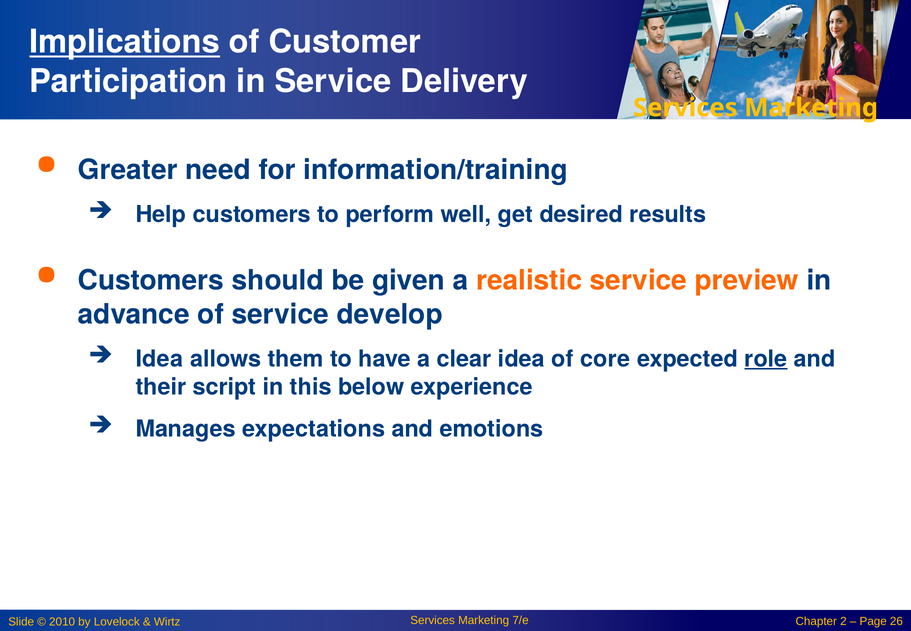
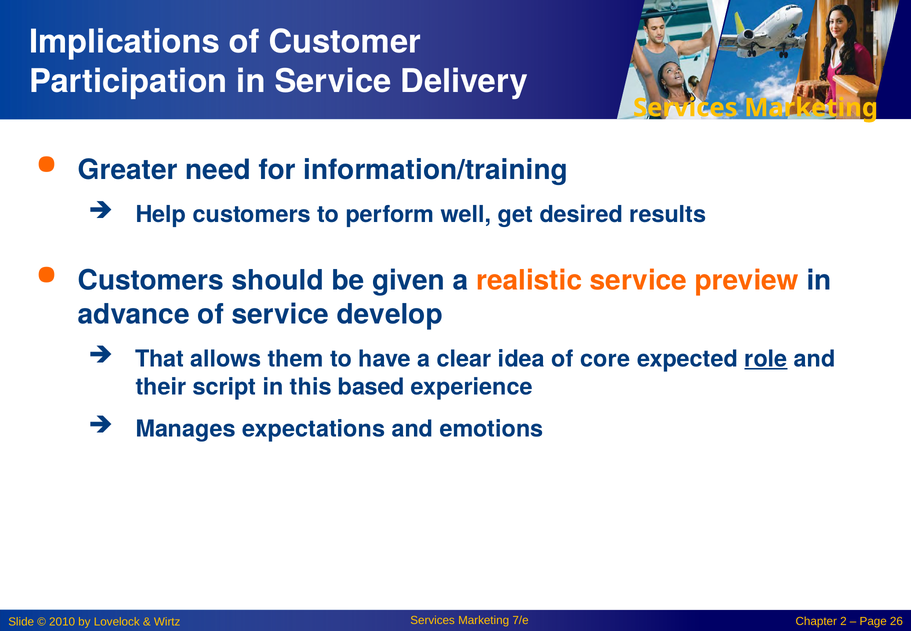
Implications underline: present -> none (125, 42)
Idea: Idea -> That (160, 359)
below: below -> based (371, 387)
